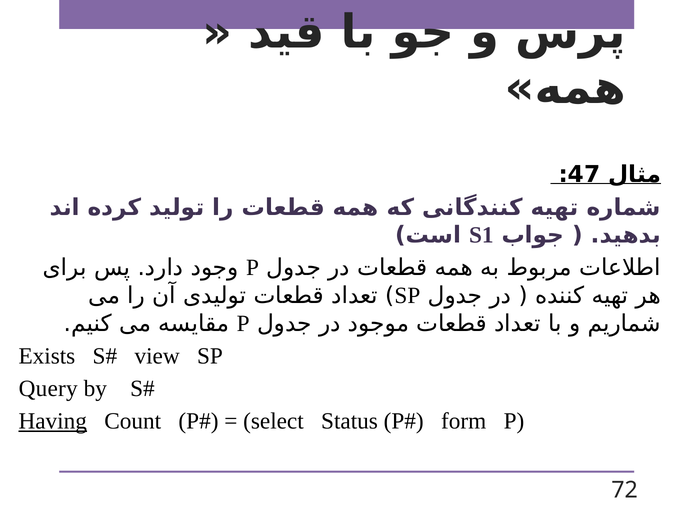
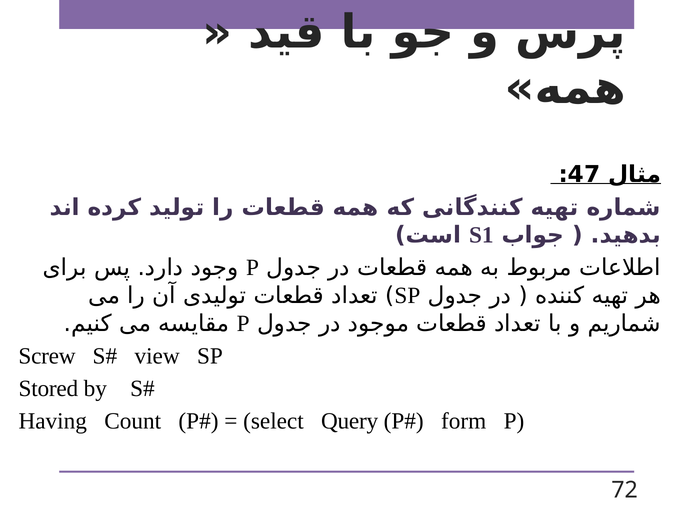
Exists: Exists -> Screw (47, 356)
Query: Query -> Stored (48, 388)
Having underline: present -> none (53, 421)
Status: Status -> Query (350, 421)
